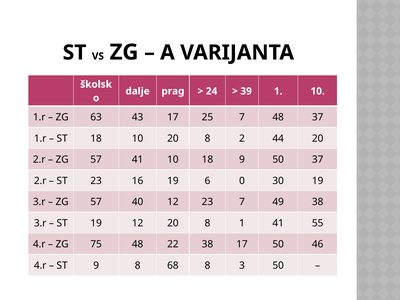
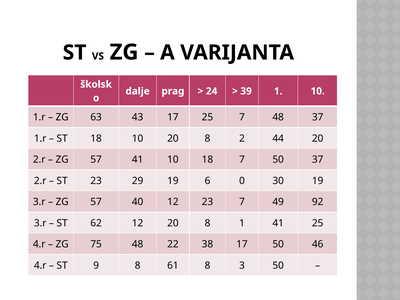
18 9: 9 -> 7 (242, 160)
16: 16 -> 29 (138, 181)
49 38: 38 -> 92 (318, 202)
ST 19: 19 -> 62 (96, 223)
41 55: 55 -> 25 (318, 223)
68: 68 -> 61 (173, 266)
